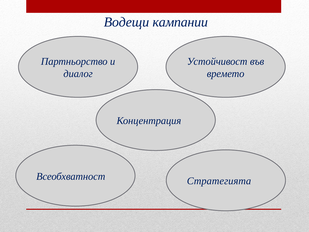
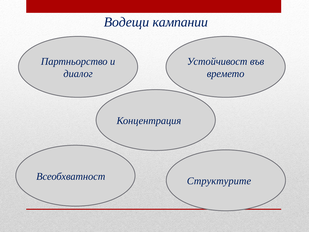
Стратегията: Стратегията -> Структурите (219, 181)
